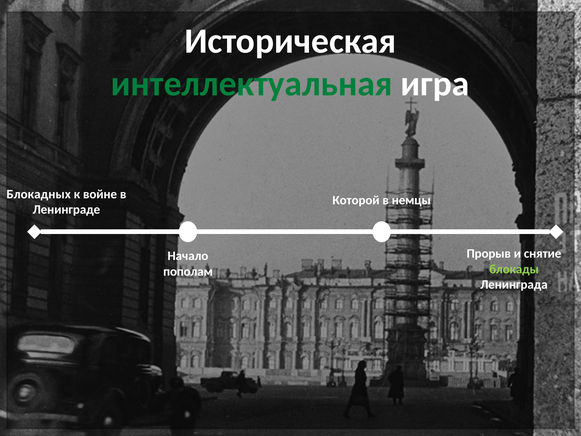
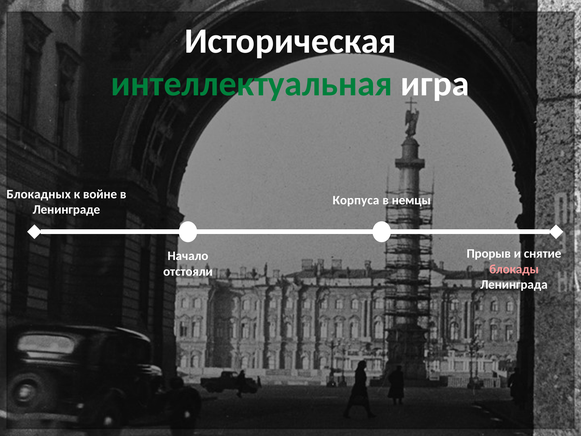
Которой: Которой -> Корпуса (356, 200)
блокады colour: light green -> pink (514, 269)
пополам: пополам -> отстояли (188, 271)
